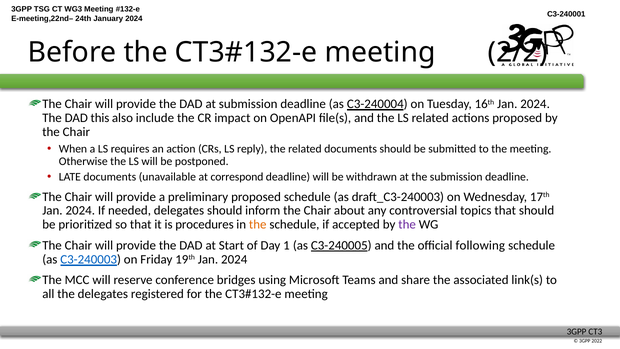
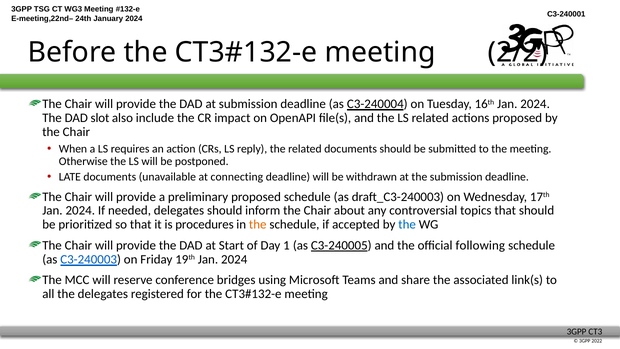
this: this -> slot (100, 118)
correspond: correspond -> connecting (237, 177)
the colour: purple -> blue (407, 225)
